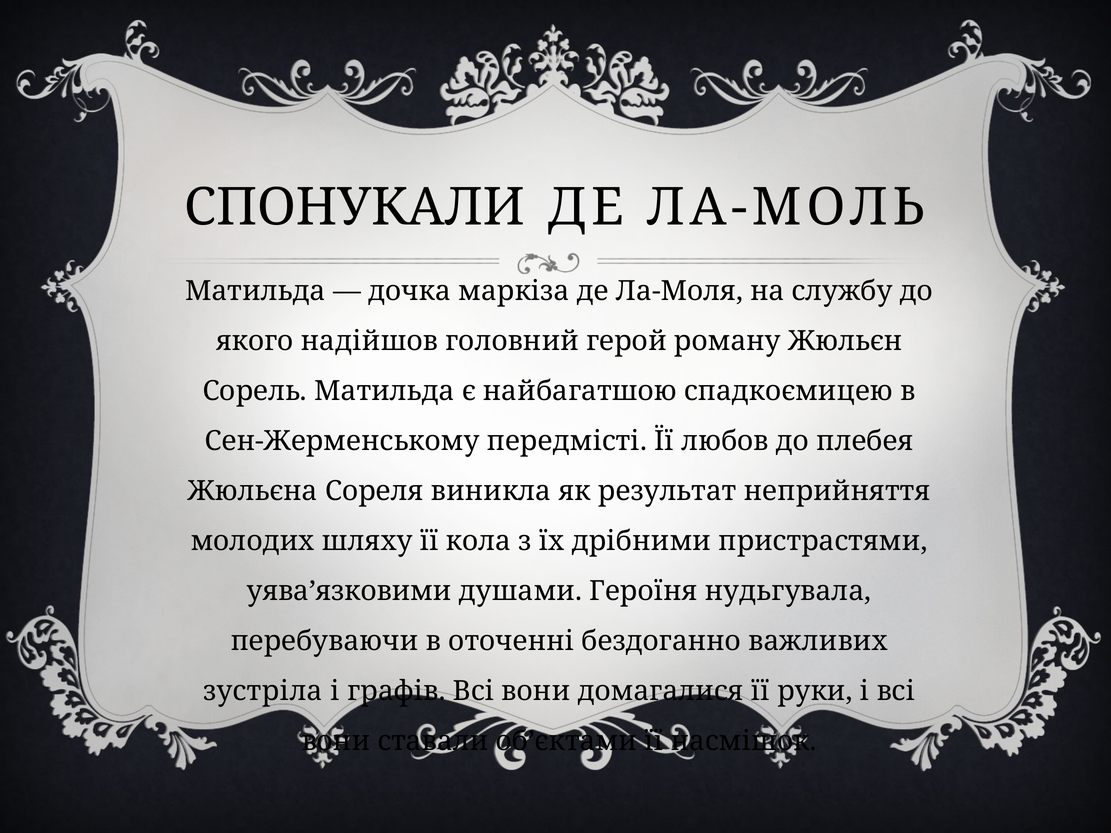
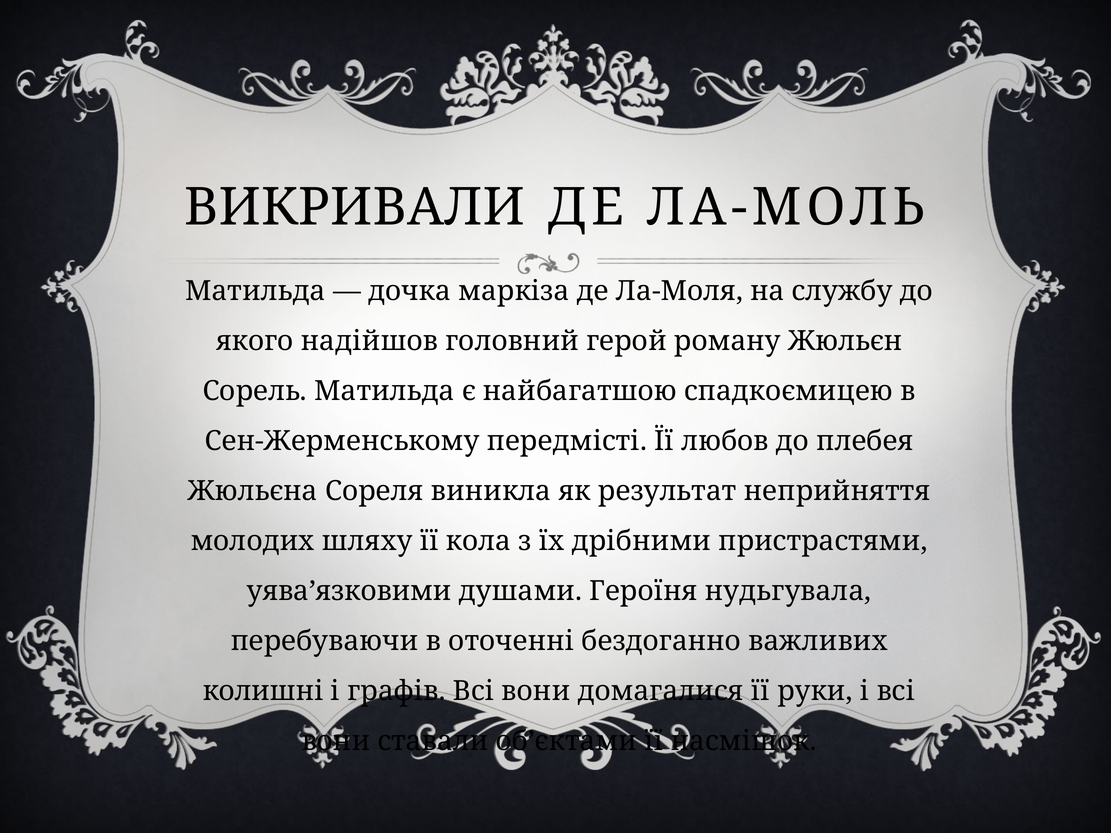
СПОНУКАЛИ: СПОНУКАЛИ -> ВИКРИВАЛИ (355, 207)
зустріла: зустріла -> колишні (263, 691)
